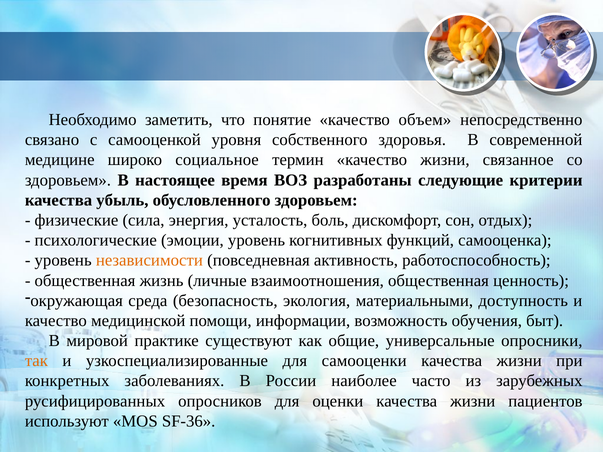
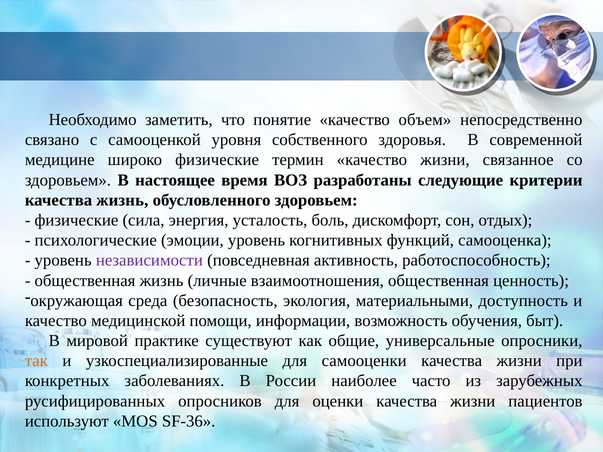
широко социальное: социальное -> физические (217, 160)
качества убыль: убыль -> жизнь (122, 200)
независимости colour: orange -> purple (149, 261)
